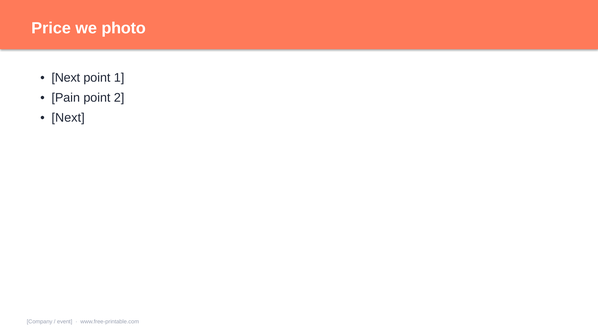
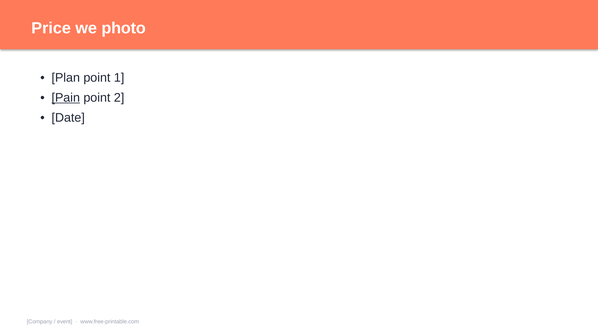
Next: Next -> Plan (66, 78)
Pain underline: none -> present (66, 98)
Next: Next -> Date (68, 118)
